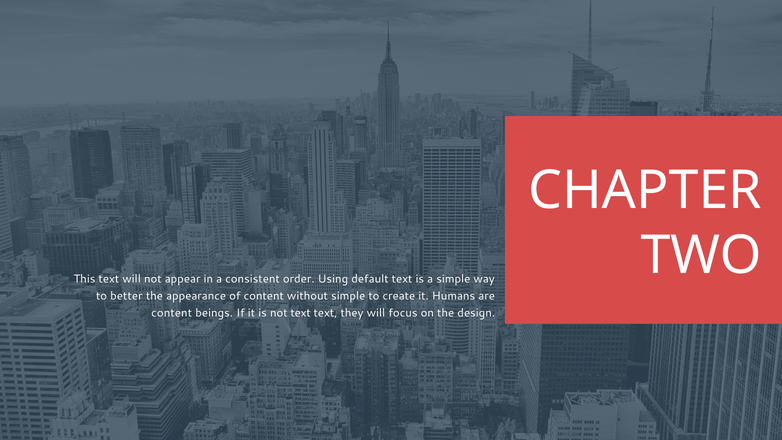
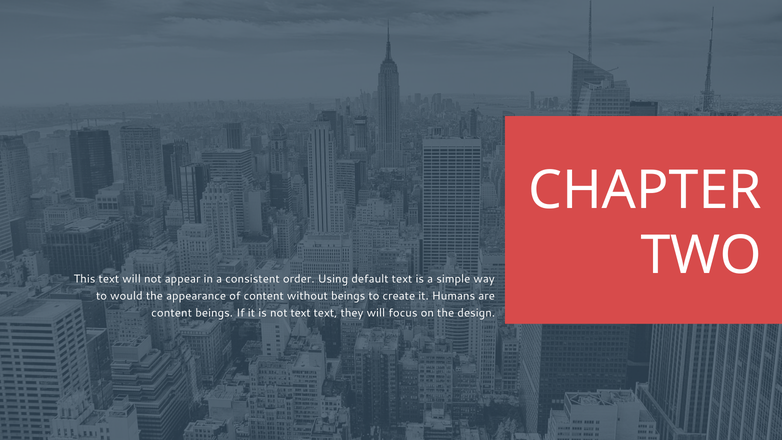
better: better -> would (126, 296)
without simple: simple -> beings (348, 296)
